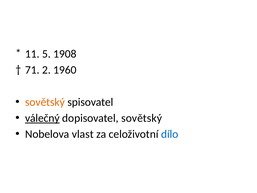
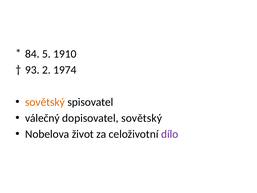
11: 11 -> 84 (32, 54)
1908: 1908 -> 1910 (65, 54)
71: 71 -> 93 (32, 70)
1960: 1960 -> 1974 (65, 70)
válečný underline: present -> none (42, 118)
vlast: vlast -> život (83, 134)
dílo colour: blue -> purple (170, 134)
